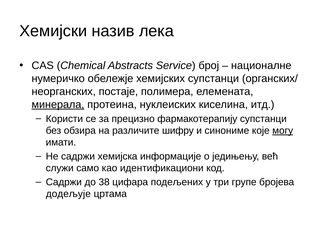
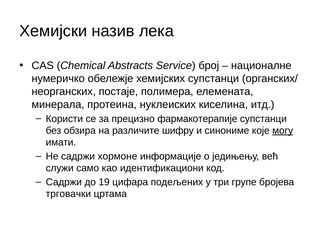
минерала underline: present -> none (58, 104)
фармакотерапију: фармакотерапију -> фармакотерапије (197, 119)
хемијска: хемијска -> хормоне (117, 156)
38: 38 -> 19 (104, 182)
додељује: додељује -> трговачки (68, 194)
